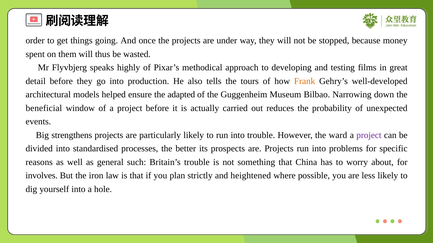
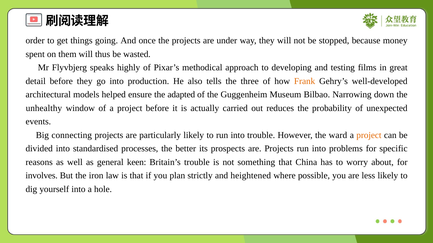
tours: tours -> three (250, 81)
beneficial: beneficial -> unhealthy (44, 108)
strengthens: strengthens -> connecting (72, 135)
project colour: purple -> orange (369, 135)
such: such -> keen (137, 162)
